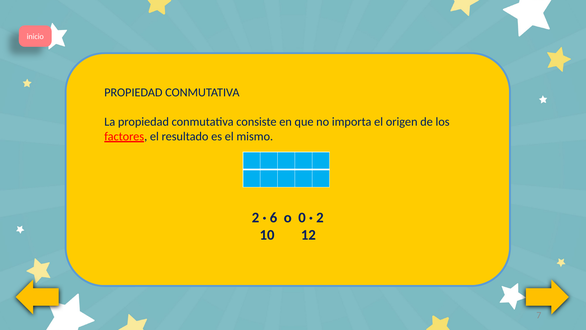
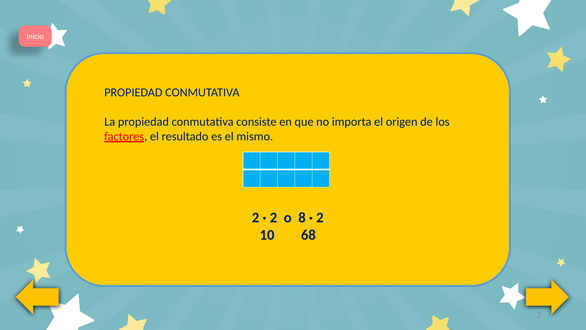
6: 6 -> 2 (273, 217)
0: 0 -> 8 (302, 217)
12: 12 -> 68 (308, 235)
